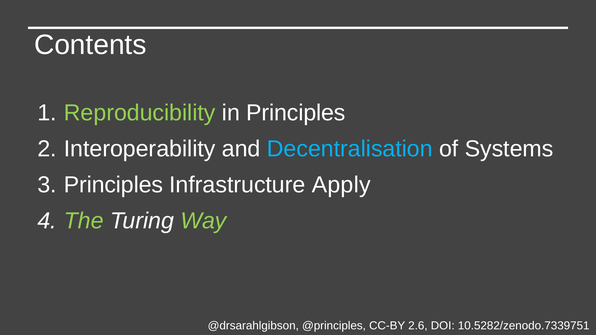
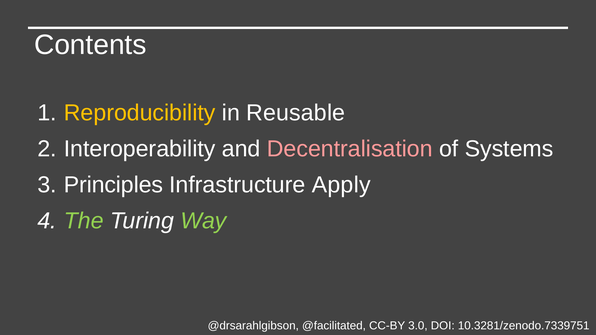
Reproducibility colour: light green -> yellow (140, 113)
in Principles: Principles -> Reusable (296, 113)
Decentralisation colour: light blue -> pink (350, 149)
@principles: @principles -> @facilitated (334, 326)
2.6: 2.6 -> 3.0 (418, 326)
10.5282/zenodo.7339751: 10.5282/zenodo.7339751 -> 10.3281/zenodo.7339751 (524, 326)
